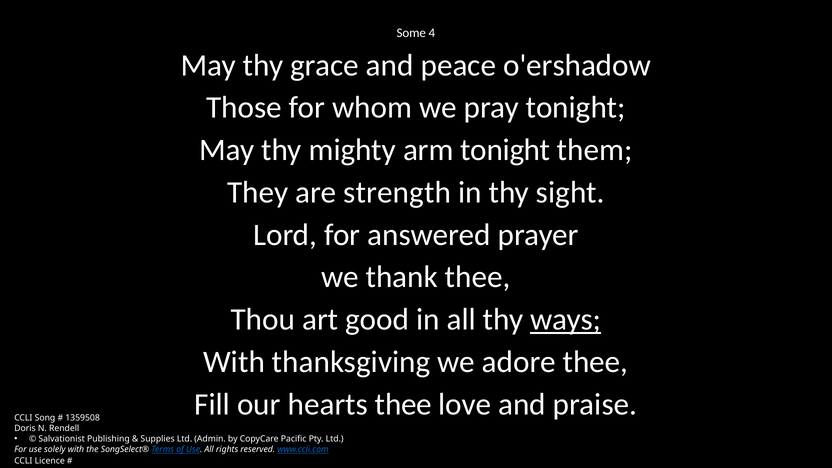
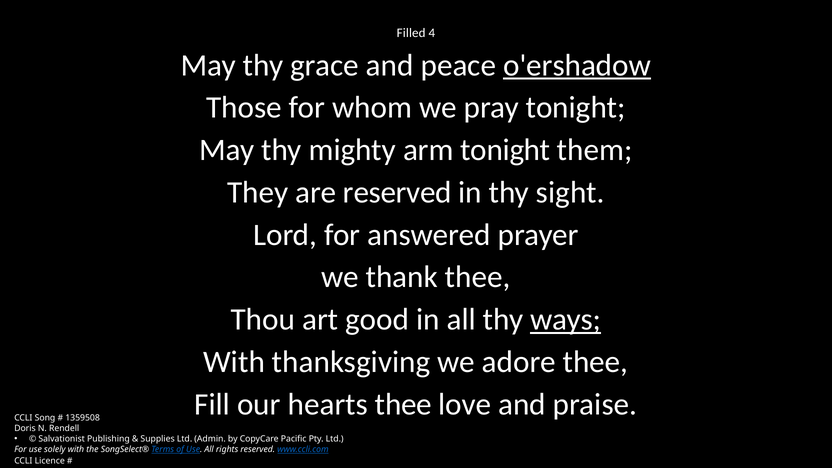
Some: Some -> Filled (411, 33)
o'ershadow underline: none -> present (577, 65)
are strength: strength -> reserved (397, 192)
